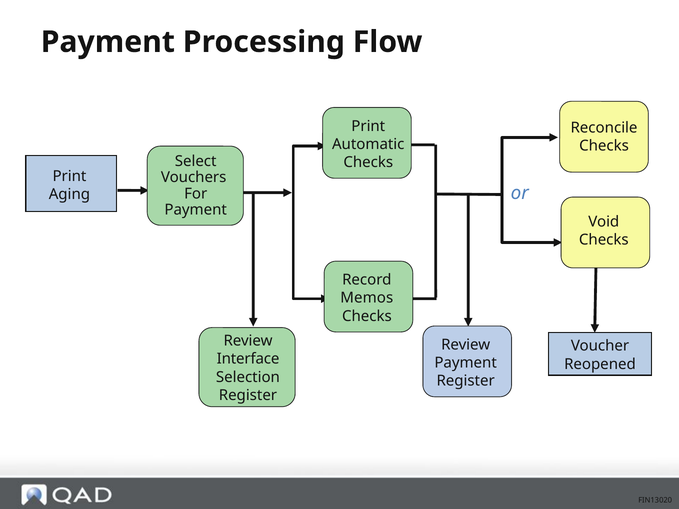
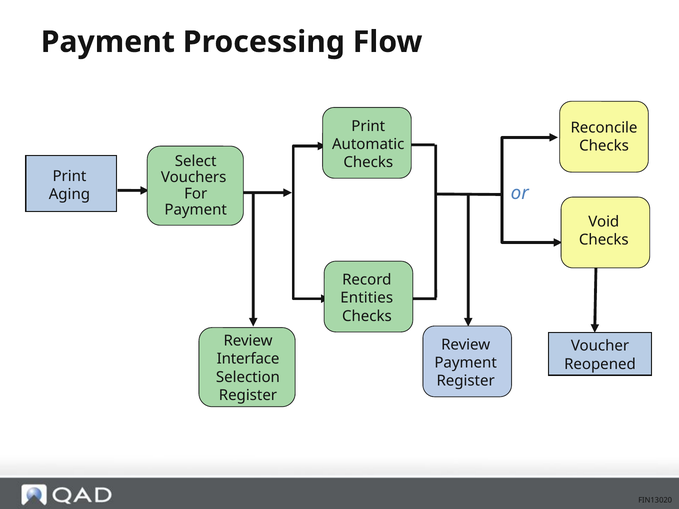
Memos: Memos -> Entities (367, 298)
